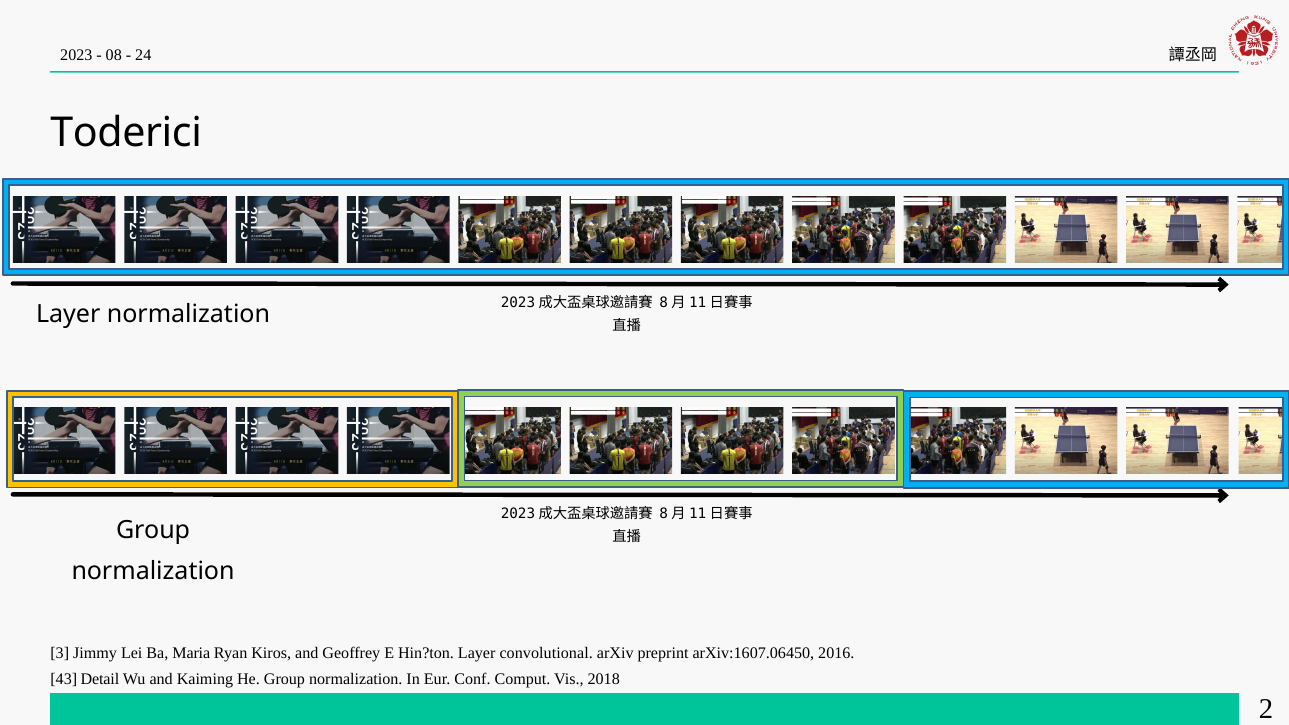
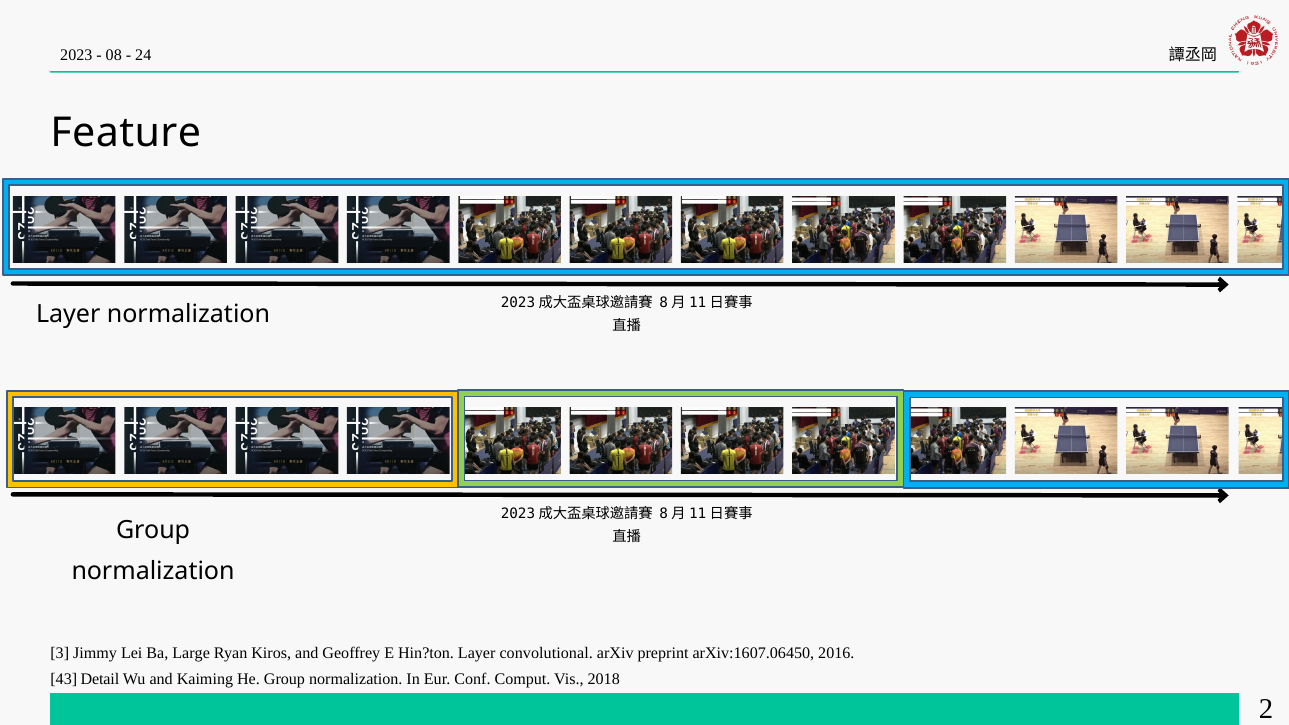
Toderici: Toderici -> Feature (126, 133)
Maria: Maria -> Large (191, 653)
